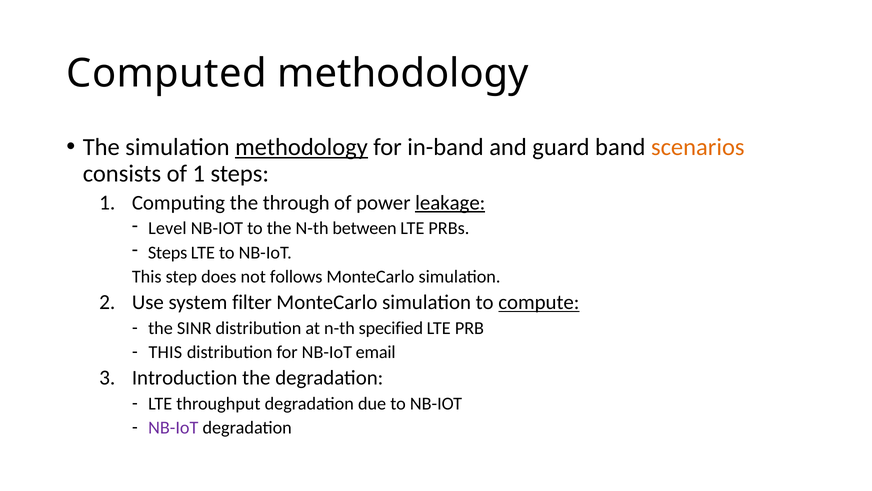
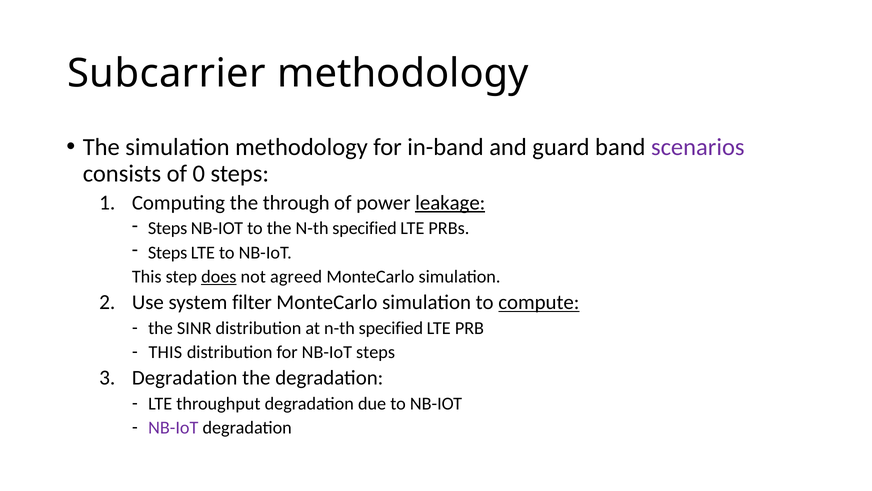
Computed: Computed -> Subcarrier (167, 73)
methodology underline: present -> none (301, 147)
scenarios colour: orange -> purple (698, 147)
of 1: 1 -> 0 (199, 173)
Level: Level -> Steps (168, 228)
the N-th between: between -> specified (365, 228)
does underline: none -> present (219, 277)
follows: follows -> agreed (296, 277)
NB-IoT email: email -> steps (376, 352)
3 Introduction: Introduction -> Degradation (185, 377)
